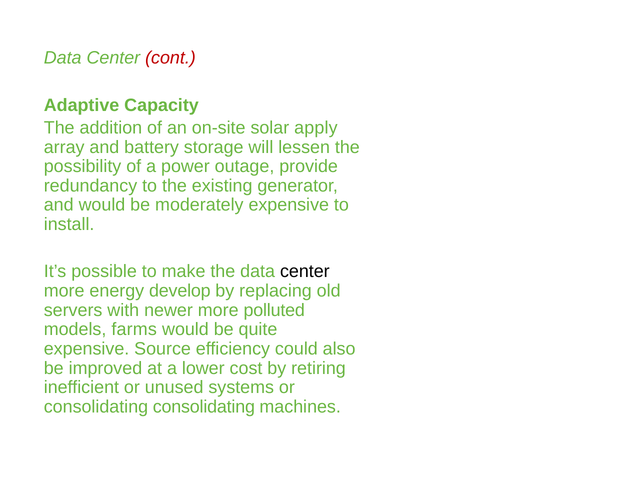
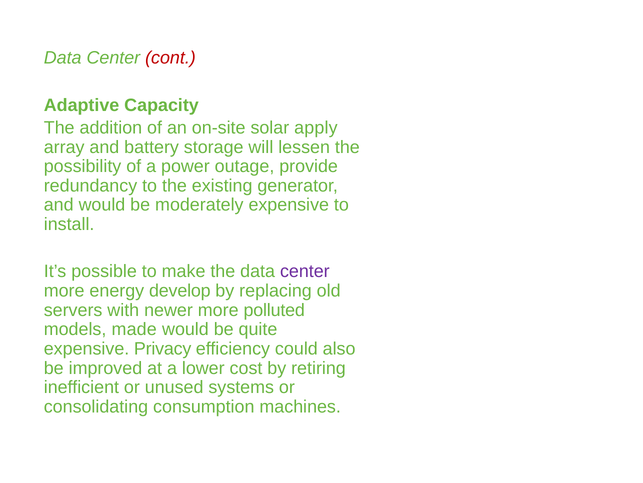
center colour: black -> purple (305, 271)
farms: farms -> made (134, 329)
Source: Source -> Privacy (163, 348)
consolidating consolidating: consolidating -> consumption (204, 406)
